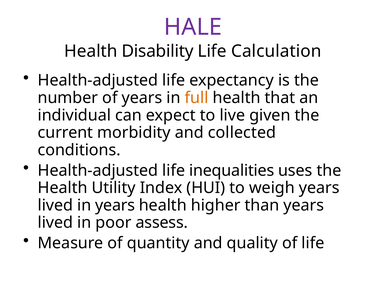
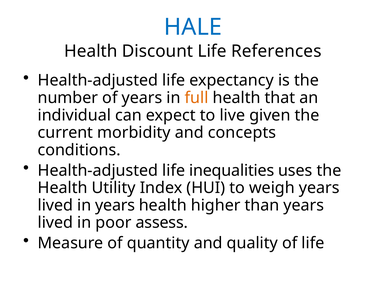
HALE colour: purple -> blue (193, 27)
Disability: Disability -> Discount (158, 51)
Calculation: Calculation -> References (276, 51)
collected: collected -> concepts (242, 132)
